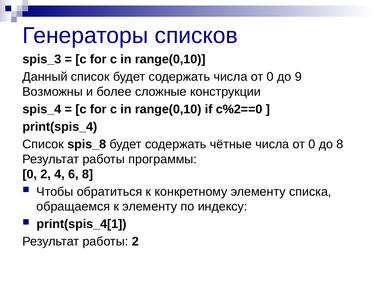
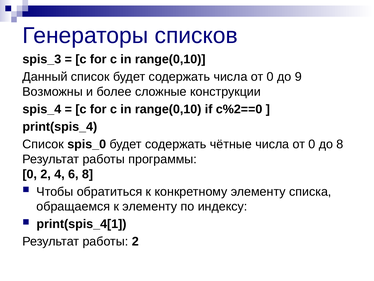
spis_8: spis_8 -> spis_0 (87, 144)
